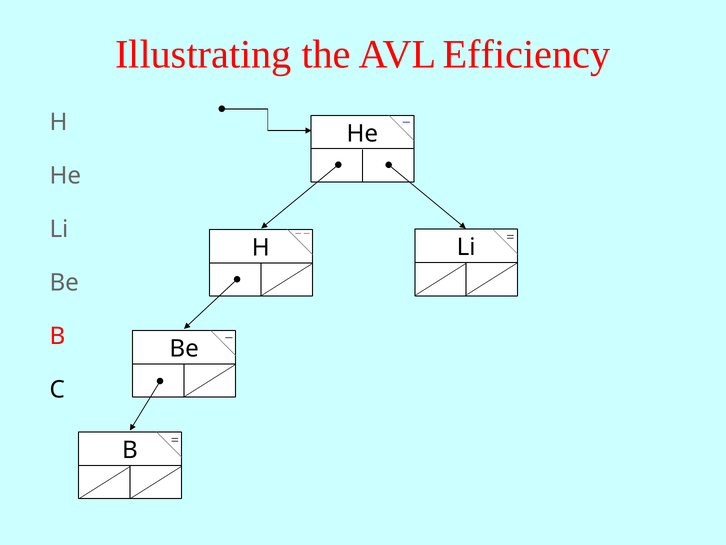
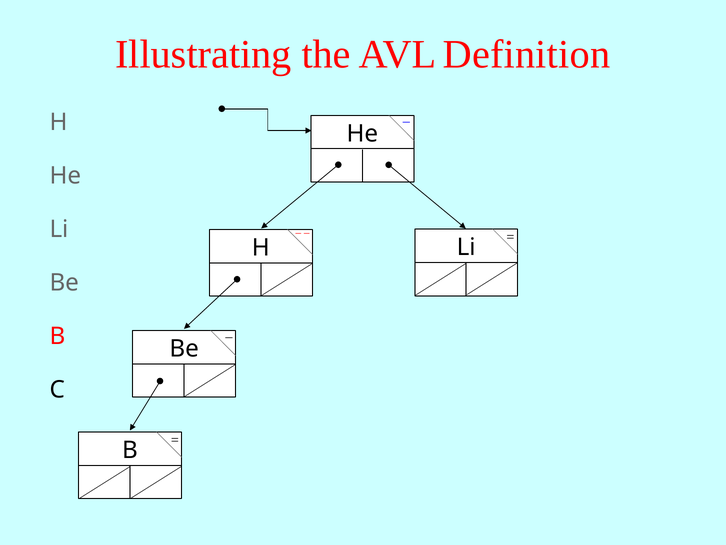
Efficiency: Efficiency -> Definition (526, 54)
